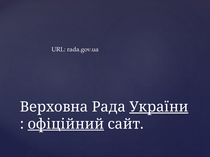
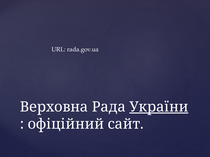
офіційний underline: present -> none (66, 124)
